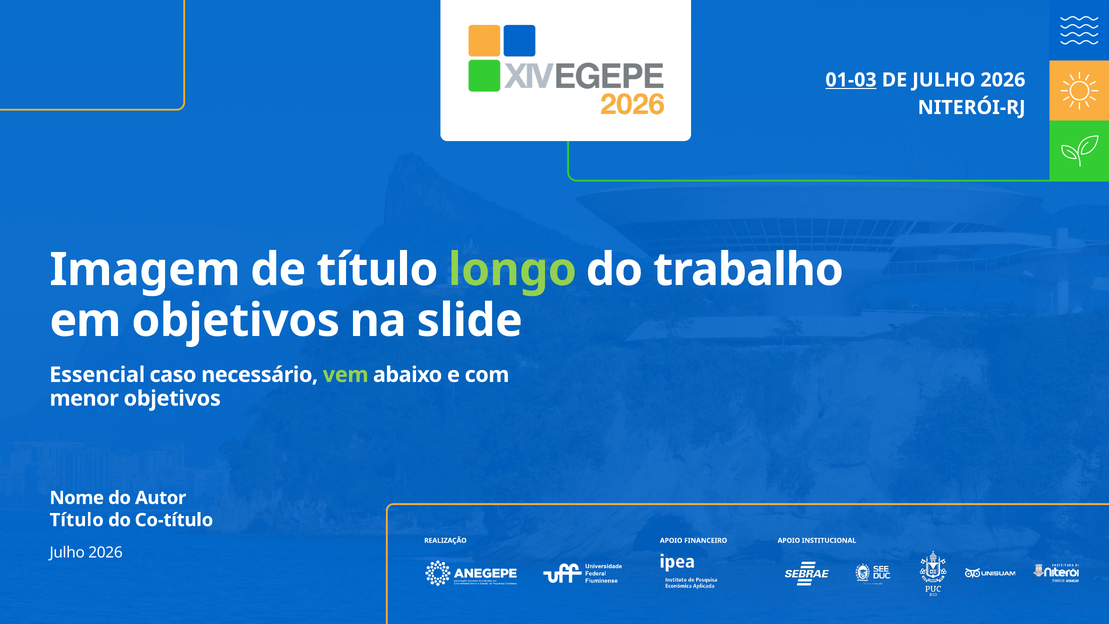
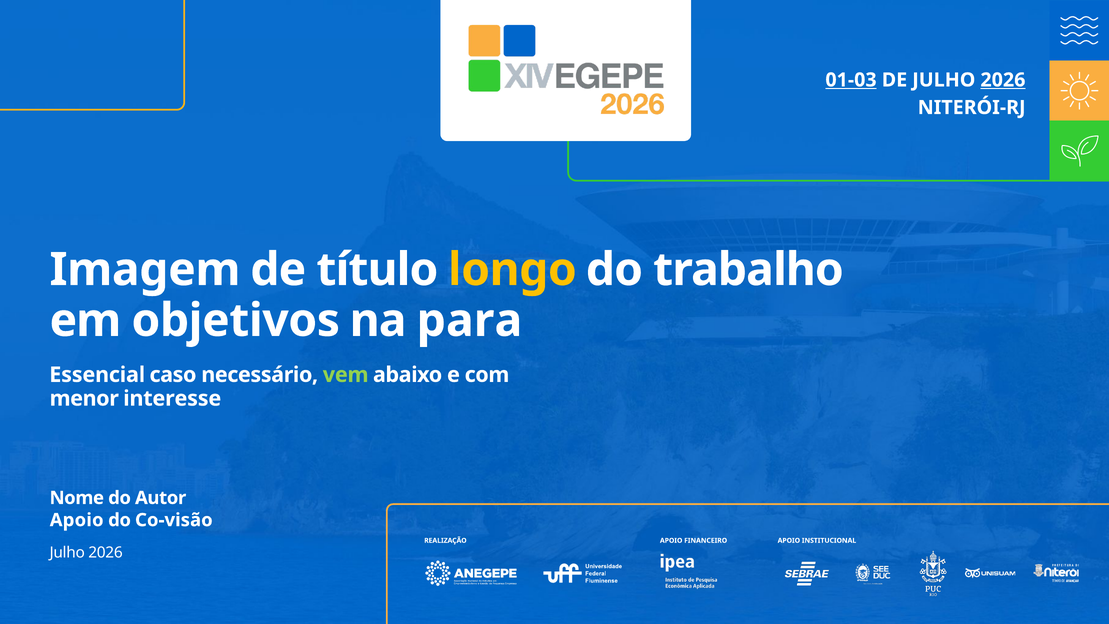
2026 underline: none -> present (1003, 80)
longo colour: light green -> yellow (512, 270)
slide: slide -> para (469, 321)
menor objetivos: objetivos -> interesse (172, 398)
Título: Título -> Apoio (77, 520)
Co-título: Co-título -> Co-visão (174, 520)
